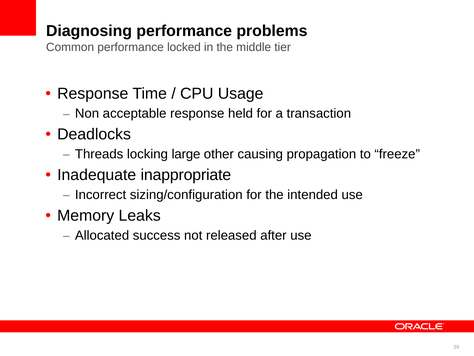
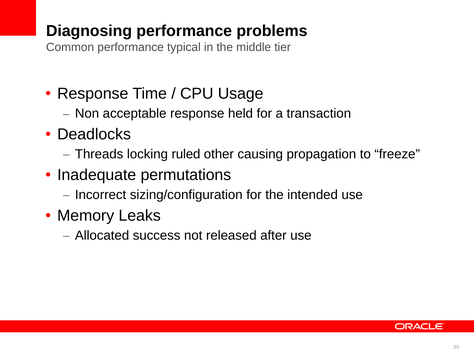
locked: locked -> typical (184, 47)
large: large -> ruled (186, 154)
inappropriate: inappropriate -> permutations (186, 175)
